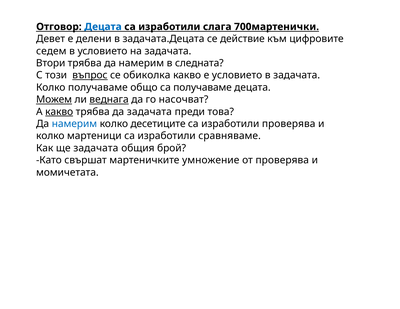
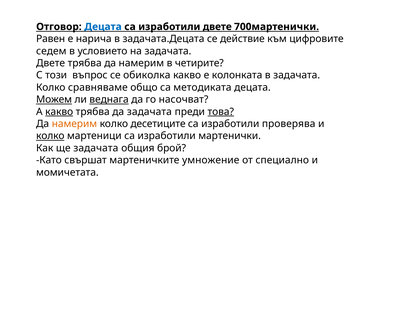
изработили слага: слага -> двете (217, 27)
Девет: Девет -> Равен (51, 39)
делени: делени -> нарича (94, 39)
Втори: Втори -> Двете (51, 63)
следната: следната -> четирите (199, 63)
въпрос underline: present -> none (90, 75)
е условието: условието -> колонката (237, 75)
Колко получаваме: получаваме -> сравняваме (98, 87)
са получаваме: получаваме -> методиката (202, 87)
това underline: none -> present (221, 112)
намерим colour: blue -> orange (74, 124)
колко underline: none -> present (50, 136)
сравняваме: сравняваме -> мартенички (230, 136)
от проверява: проверява -> специално (282, 160)
